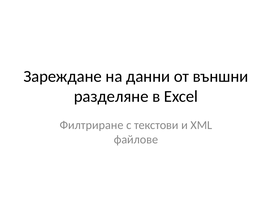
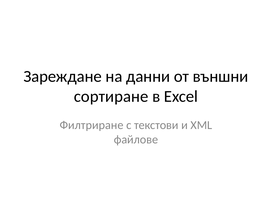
разделяне: разделяне -> сортиране (111, 96)
